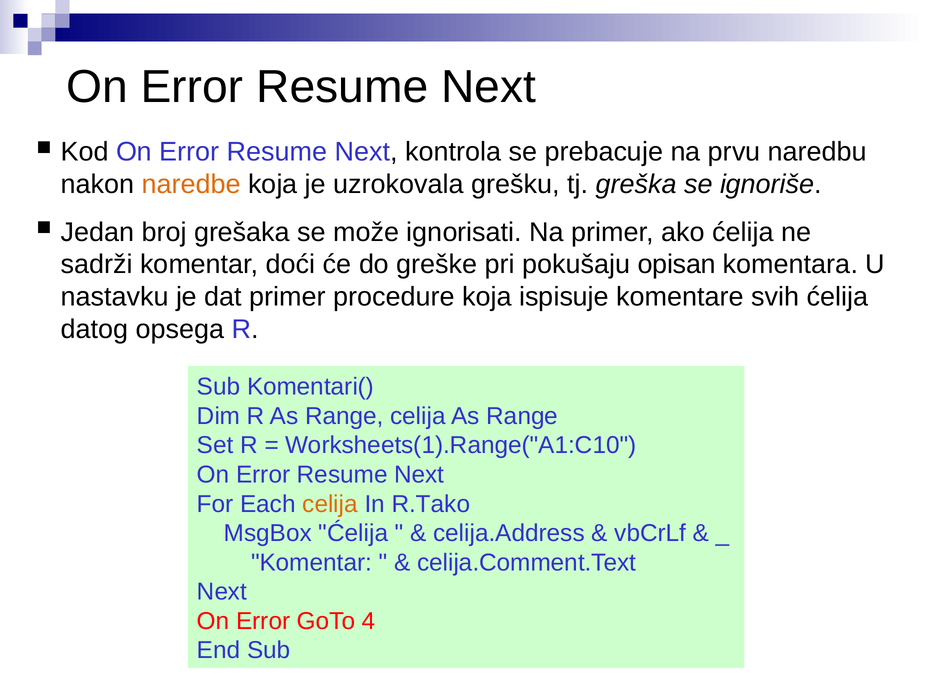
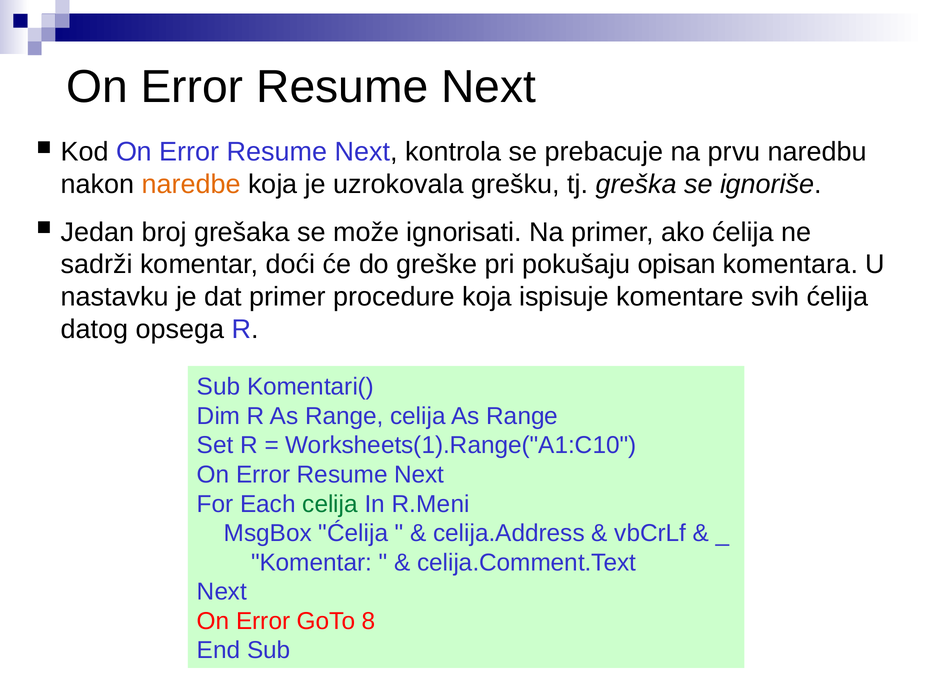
celija colour: orange -> green (330, 504)
R.Tako: R.Tako -> R.Meni (431, 504)
4: 4 -> 8 (369, 621)
